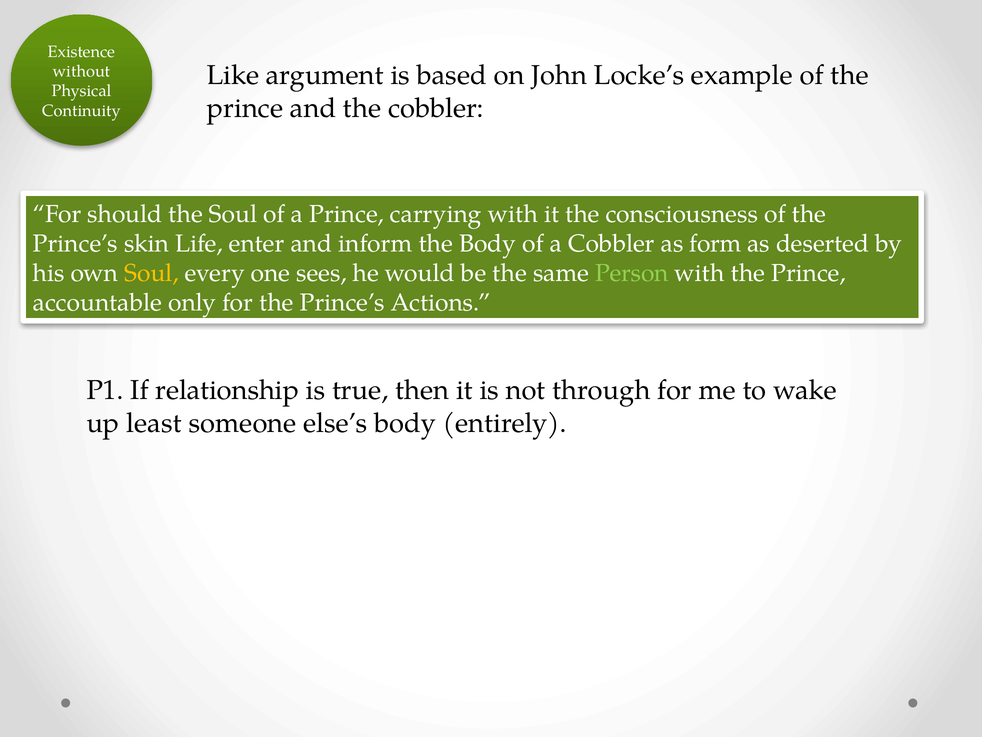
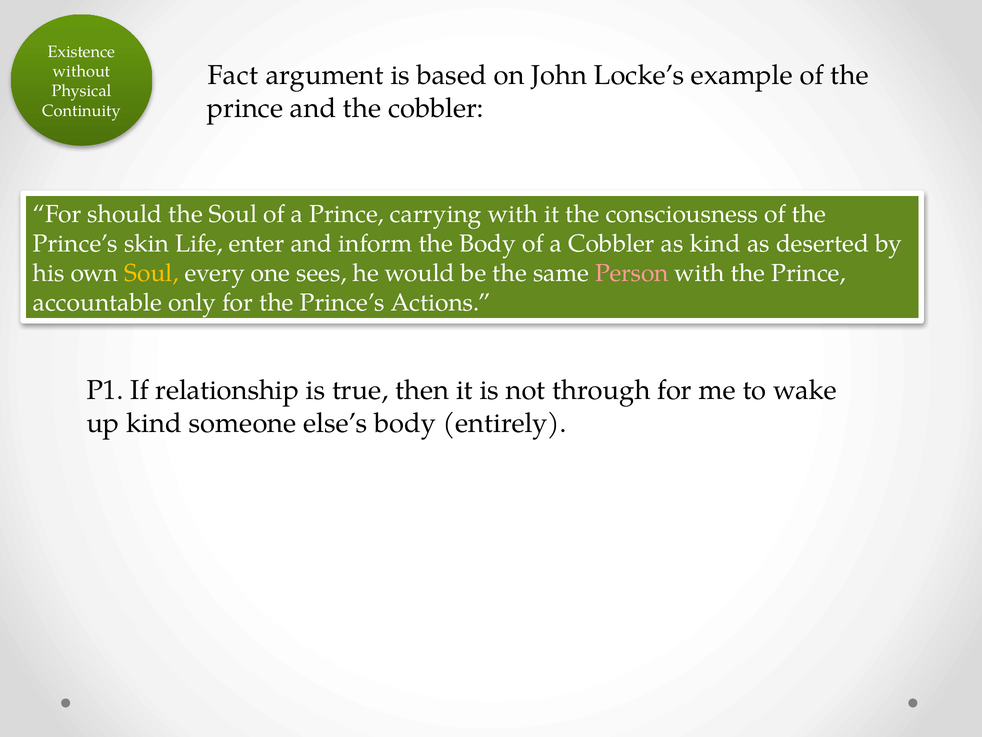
Like: Like -> Fact (233, 75)
as form: form -> kind (715, 244)
Person colour: light green -> pink (632, 273)
up least: least -> kind (154, 423)
